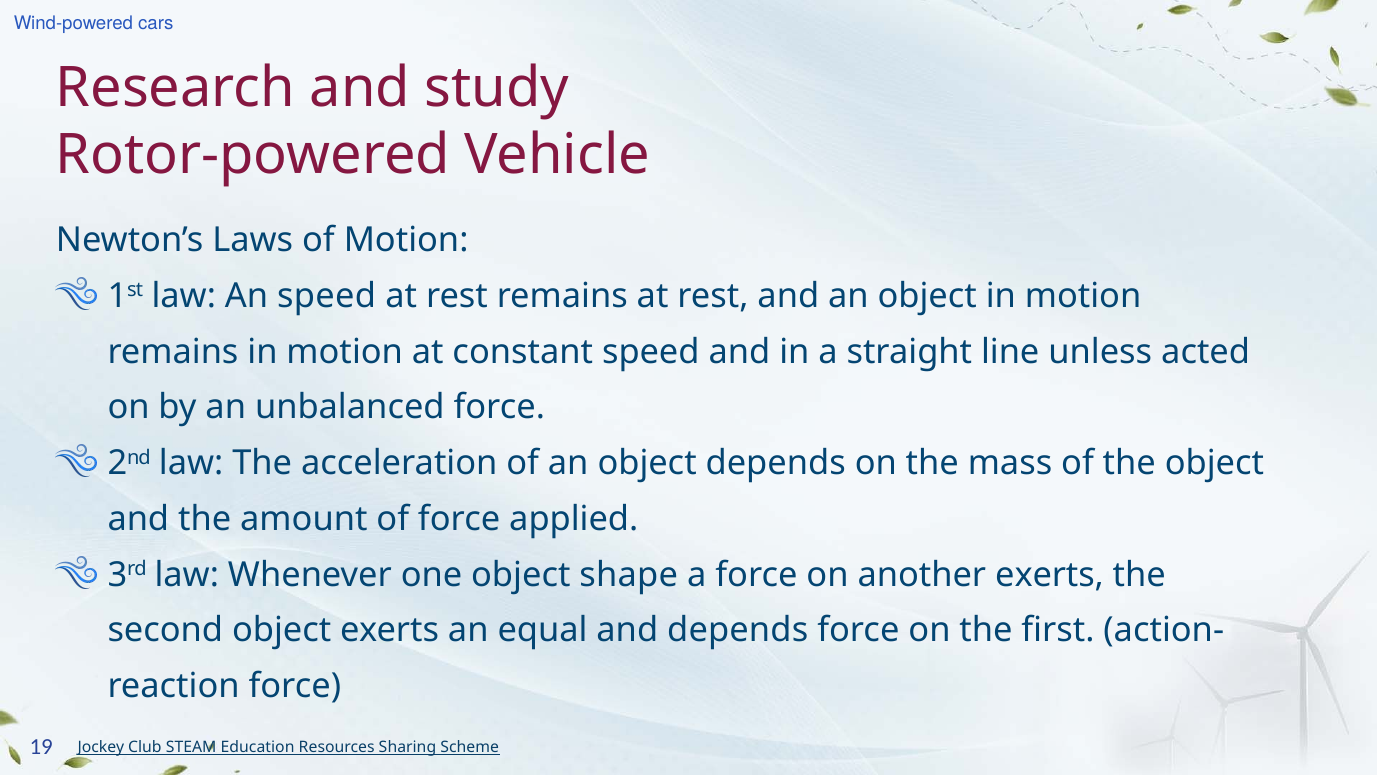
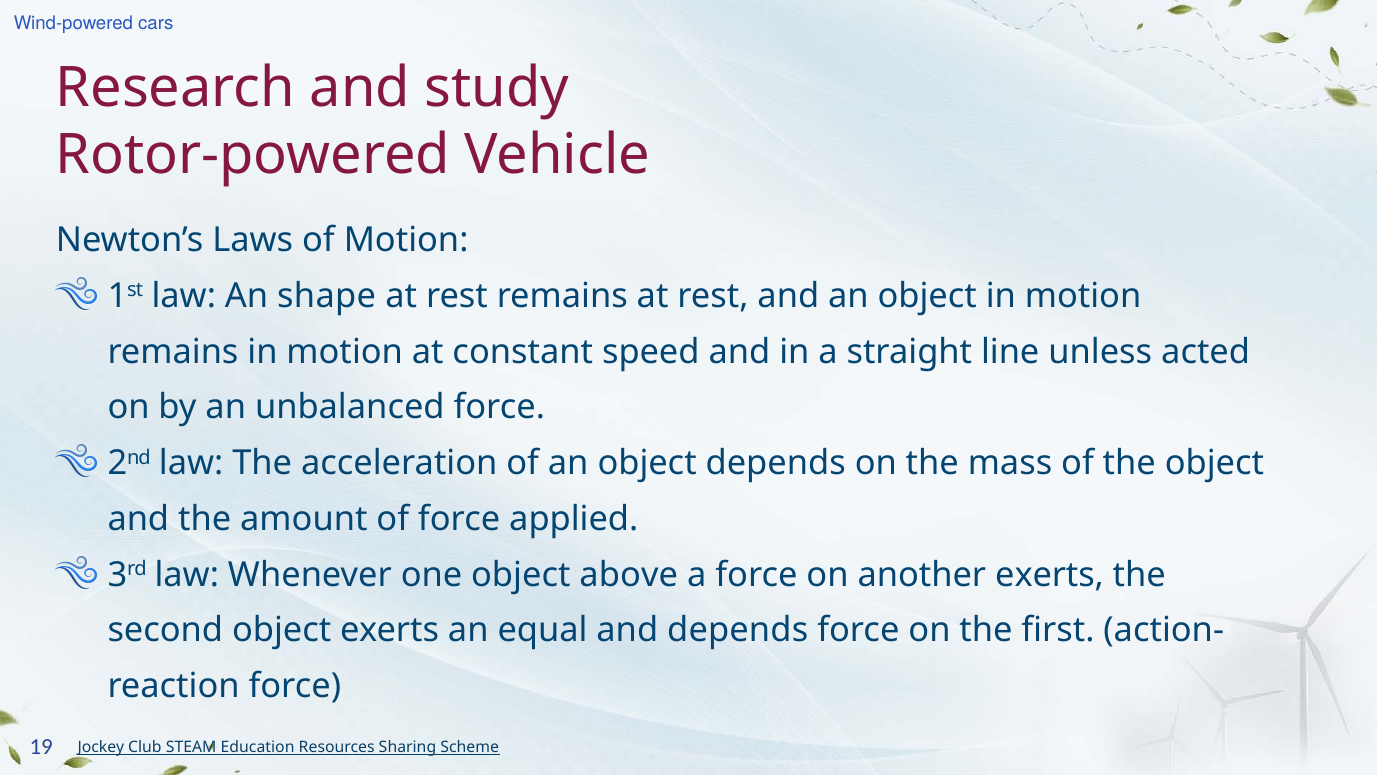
An speed: speed -> shape (327, 296)
shape: shape -> above (629, 574)
